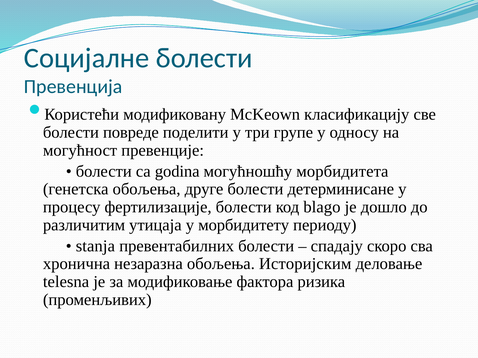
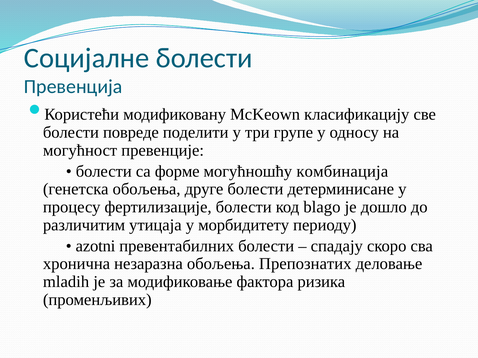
godina: godina -> форме (177, 171)
морбидитета: морбидитета -> комбинација (342, 171)
stanja: stanja -> azotni (96, 246)
Историјским: Историјским -> Препознатих (305, 264)
telesna: telesna -> mladih (66, 282)
